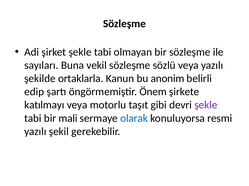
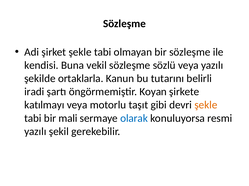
sayıları: sayıları -> kendisi (41, 66)
anonim: anonim -> tutarını (167, 79)
edip: edip -> iradi (34, 92)
Önem: Önem -> Koyan (153, 92)
şekle colour: purple -> orange (206, 105)
